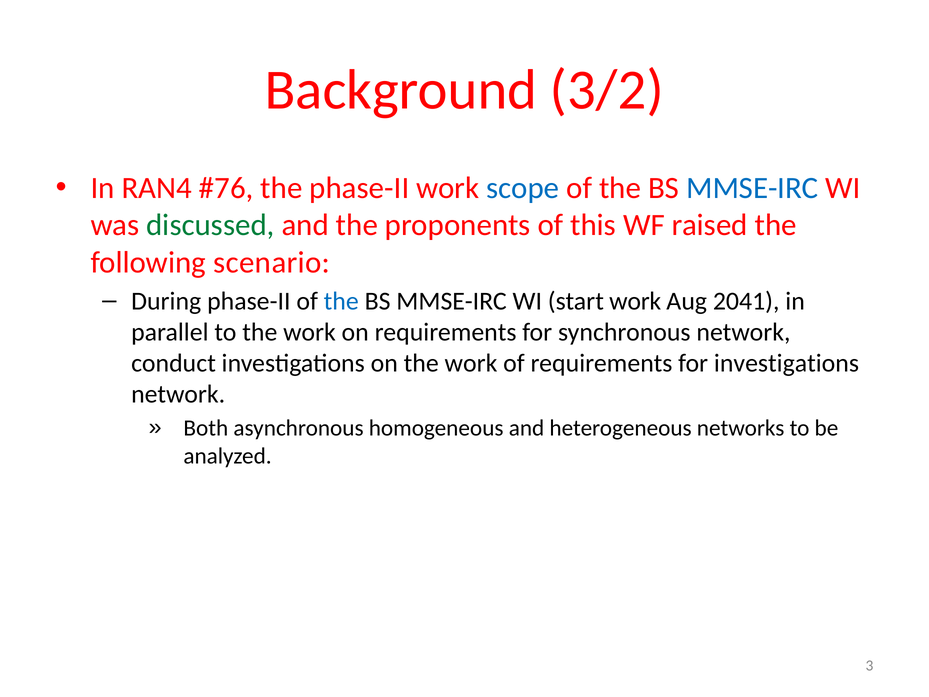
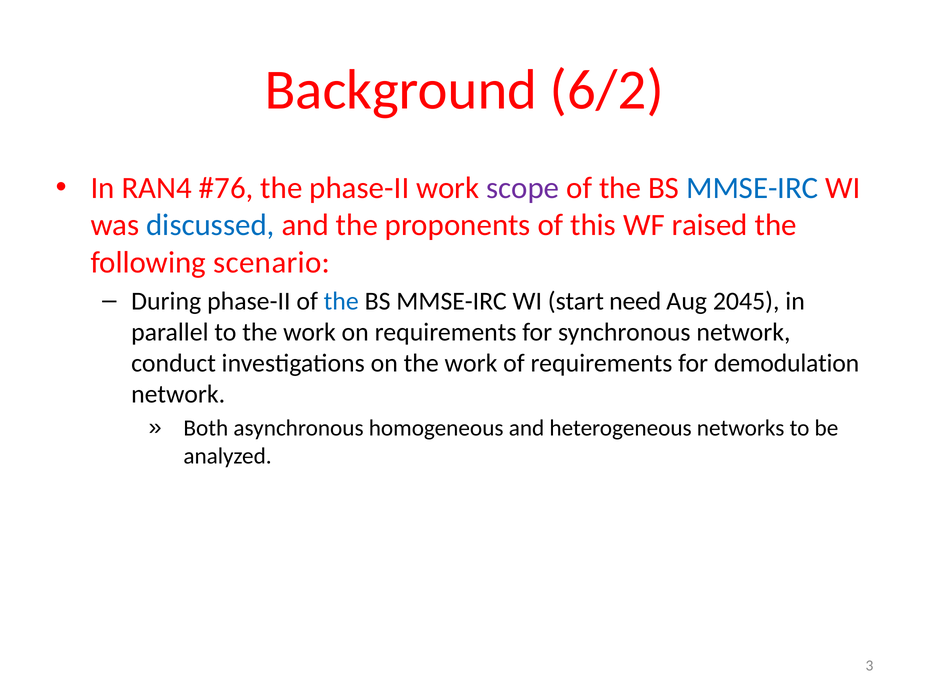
3/2: 3/2 -> 6/2 (607, 90)
scope colour: blue -> purple (523, 188)
discussed colour: green -> blue (210, 225)
start work: work -> need (635, 301)
2041: 2041 -> 2045 (746, 301)
for investigations: investigations -> demodulation (787, 363)
